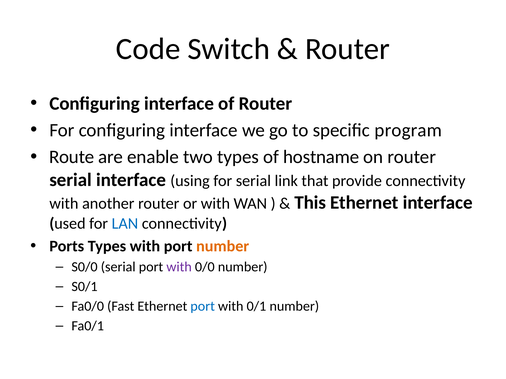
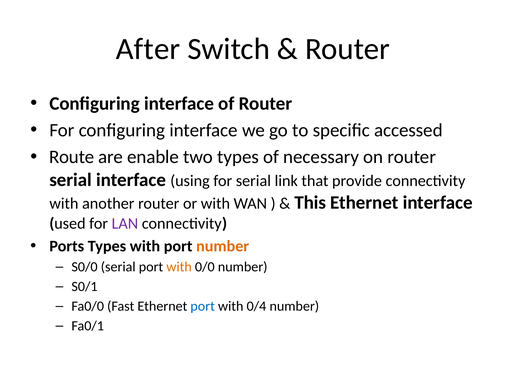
Code: Code -> After (148, 49)
program: program -> accessed (408, 131)
hostname: hostname -> necessary (321, 157)
LAN colour: blue -> purple (125, 224)
with colour: purple -> orange (179, 267)
0/1: 0/1 -> 0/4 (256, 307)
